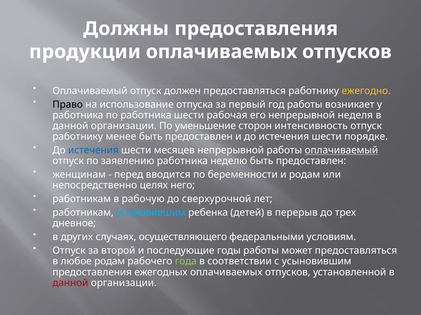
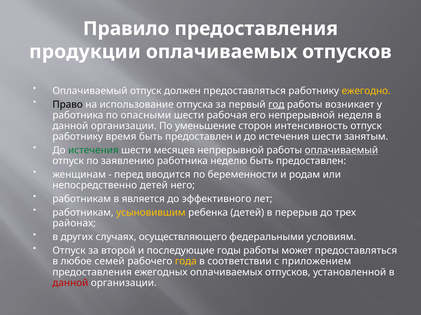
Должны: Должны -> Правило (126, 29)
год underline: none -> present (276, 105)
по работника: работника -> опасными (146, 115)
менее: менее -> время (121, 137)
порядке: порядке -> занятым (366, 137)
истечения colour: blue -> green (93, 151)
непосредственно целях: целях -> детей (154, 186)
рабочую: рабочую -> является (143, 199)
сверхурочной: сверхурочной -> эффективного (217, 199)
усыновившим colour: light blue -> yellow (151, 213)
дневное: дневное -> районах (74, 224)
любое родам: родам -> семей (110, 262)
года colour: light green -> yellow (186, 262)
с усыновившим: усыновившим -> приложением (317, 262)
